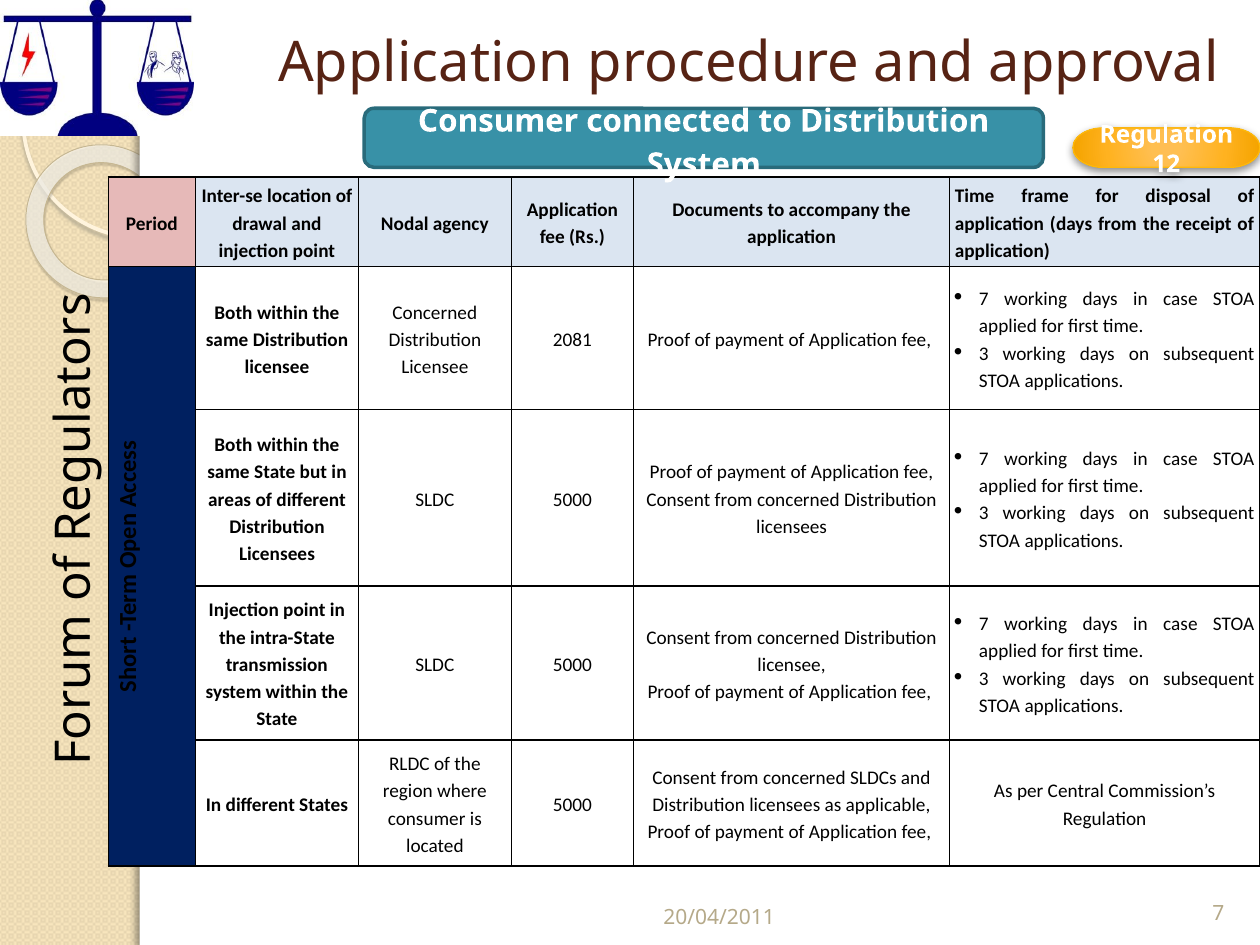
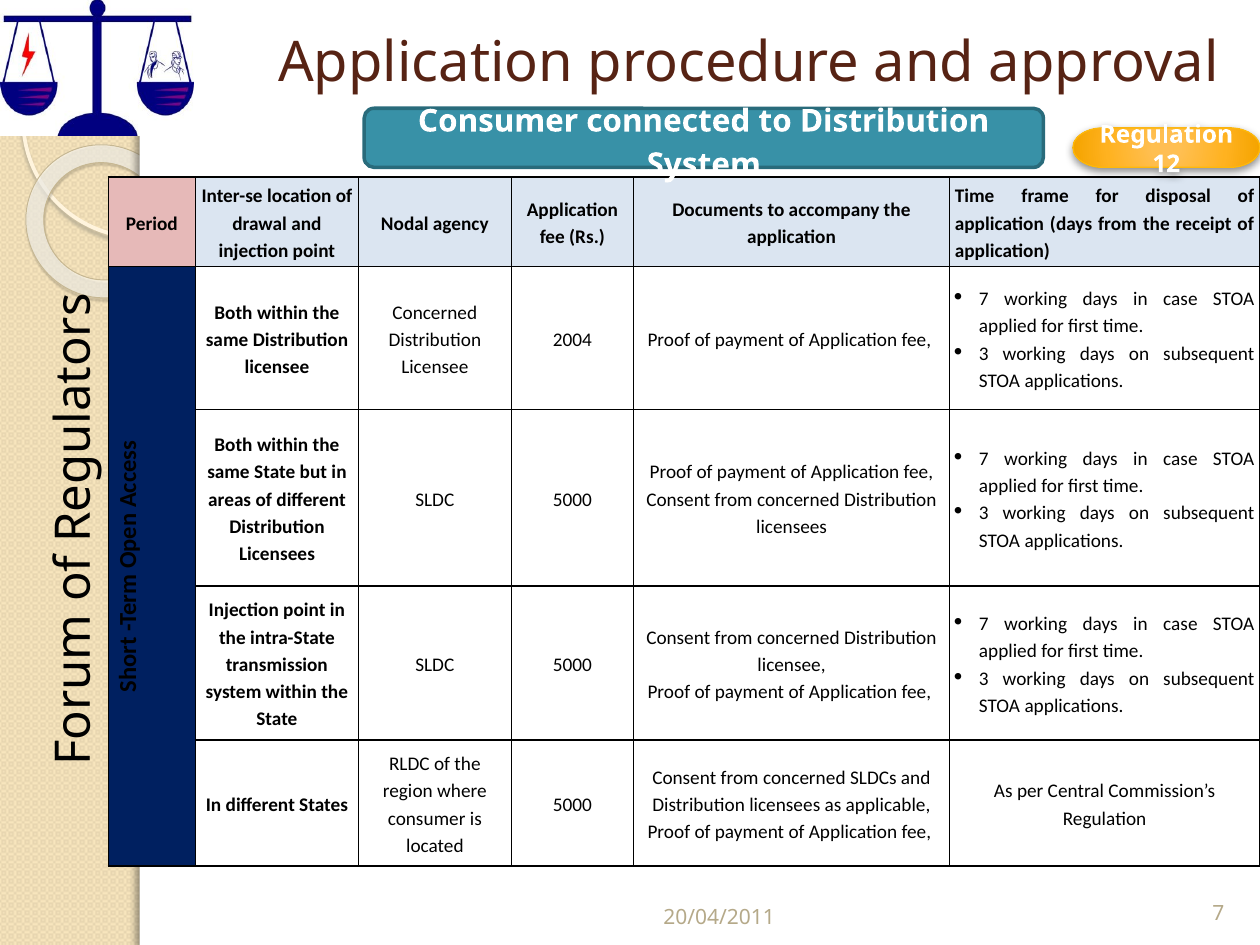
2081: 2081 -> 2004 (572, 340)
